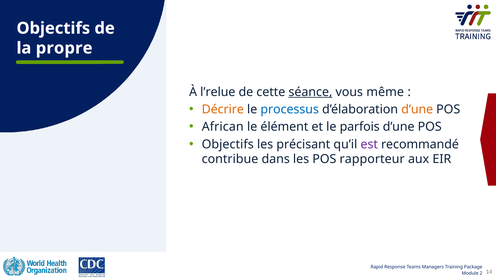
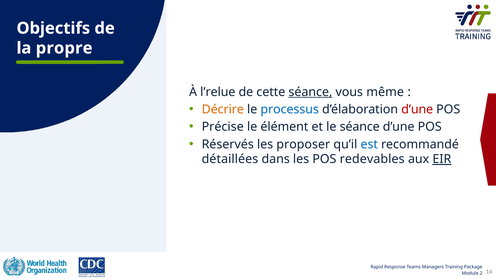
d’une colour: orange -> red (417, 109)
African: African -> Précise (223, 127)
le parfois: parfois -> séance (360, 127)
Objectifs: Objectifs -> Réservés (228, 144)
précisant: précisant -> proposer (303, 144)
est colour: purple -> blue (369, 144)
contribue: contribue -> détaillées (230, 159)
rapporteur: rapporteur -> redevables (372, 159)
EIR underline: none -> present (442, 159)
